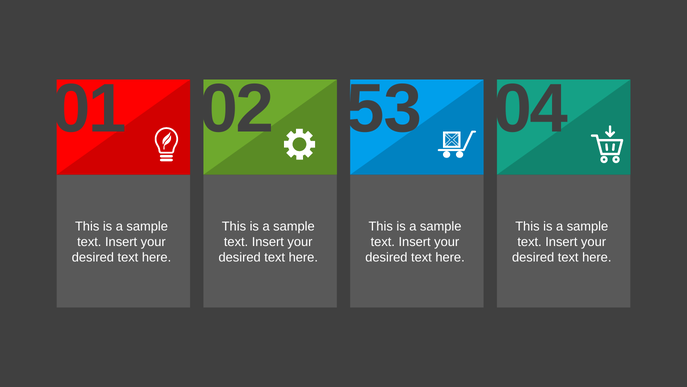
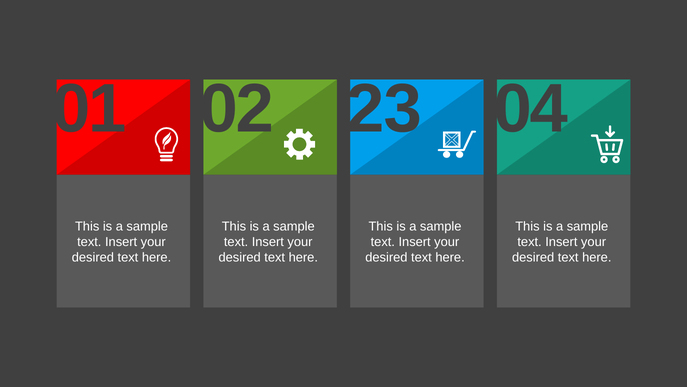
53: 53 -> 23 (384, 109)
